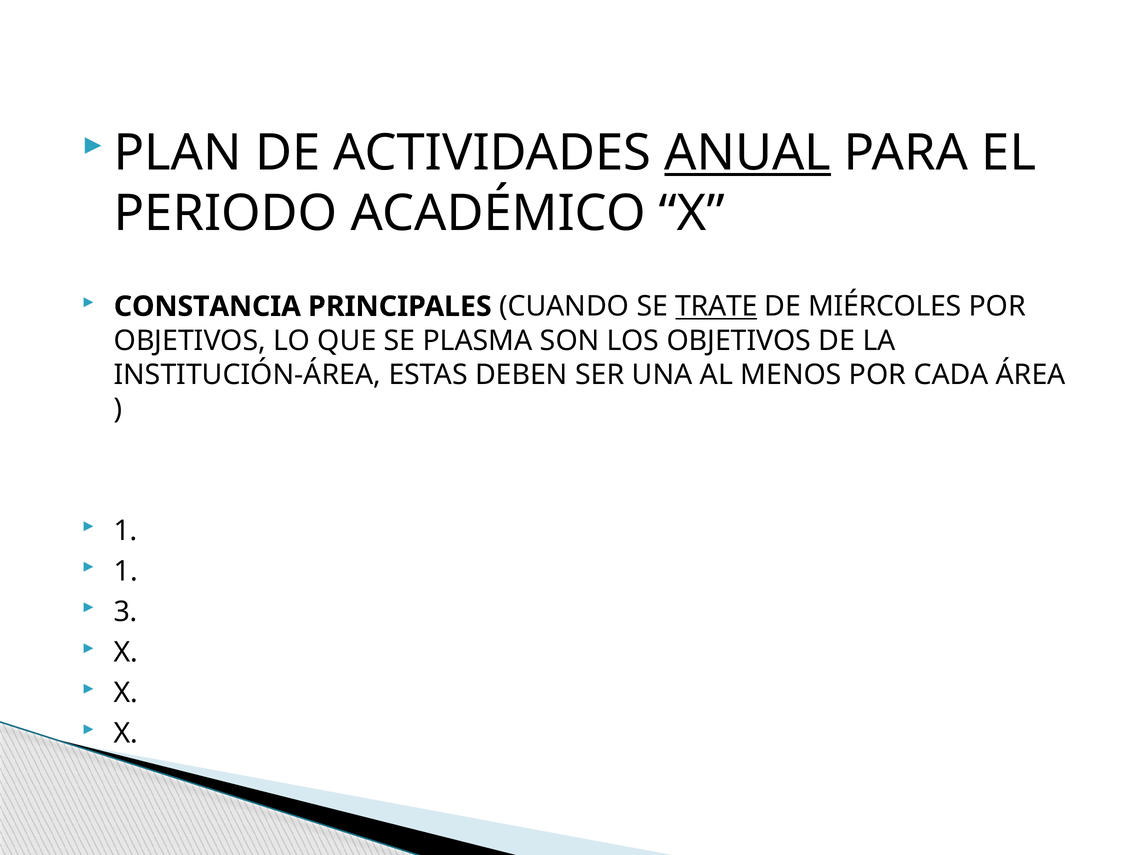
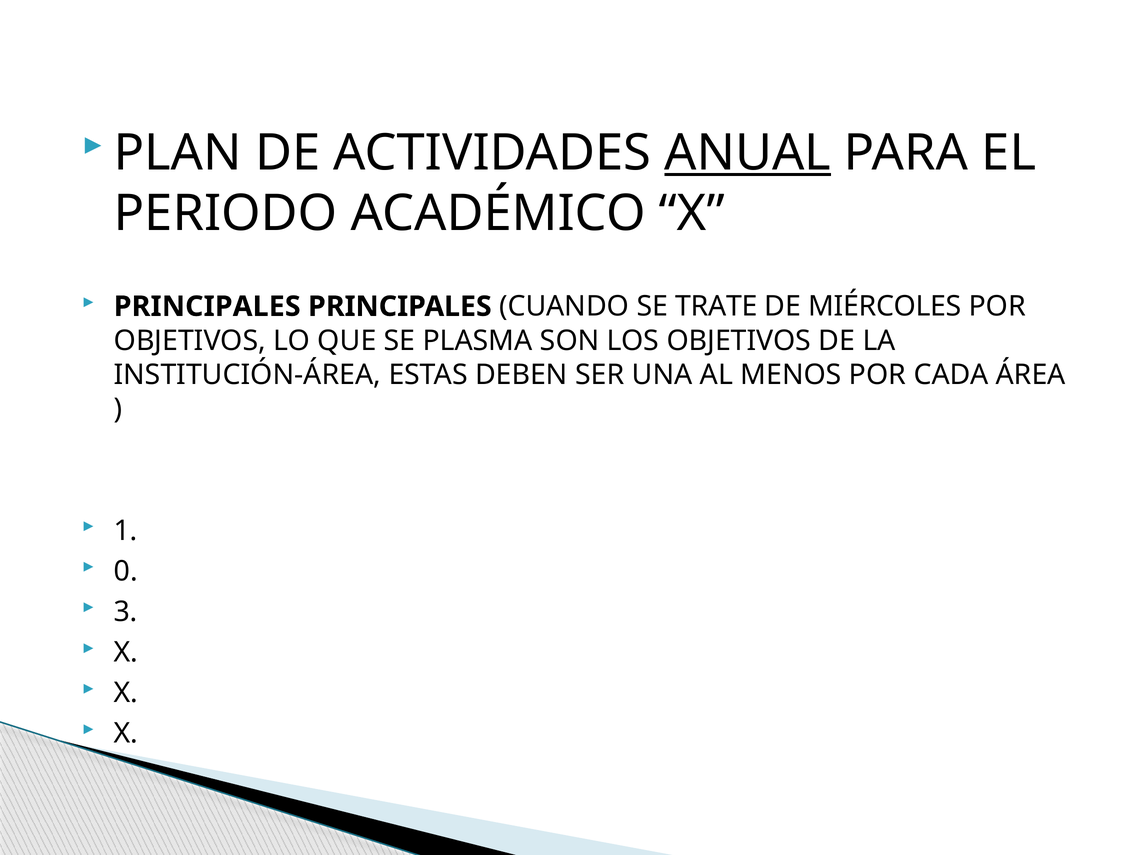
CONSTANCIA: CONSTANCIA -> PRINCIPALES (207, 306)
TRATE underline: present -> none (716, 306)
1: 1 -> 0 (126, 571)
